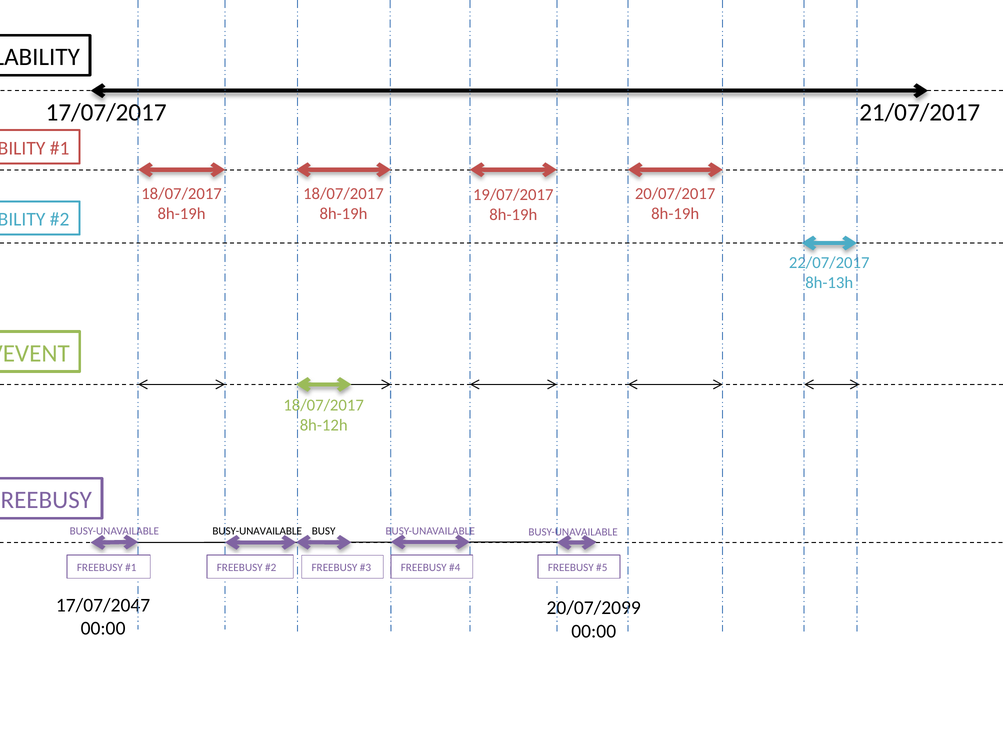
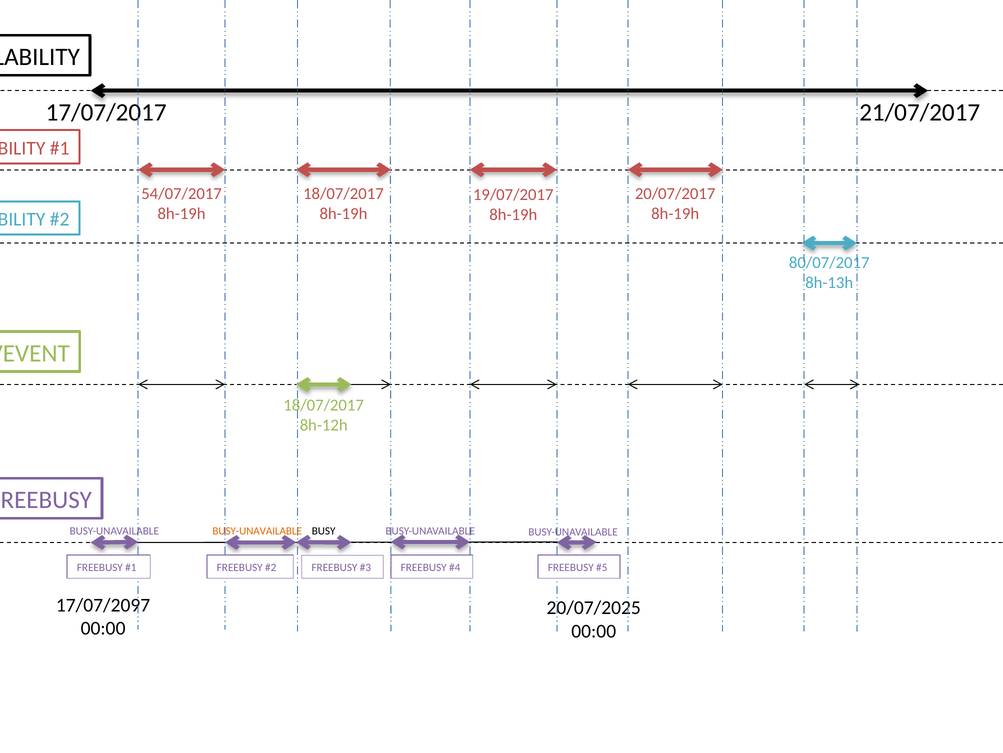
18/07/2017: 18/07/2017 -> 54/07/2017 (182, 194)
22/07/2017: 22/07/2017 -> 80/07/2017 (829, 263)
BUSY-UNAVAILABLE colour: black -> orange (257, 531)
17/07/2047: 17/07/2047 -> 17/07/2097 (103, 604)
20/07/2099: 20/07/2099 -> 20/07/2025 (594, 607)
